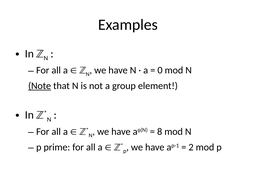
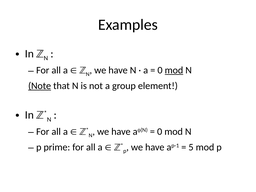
mod underline: none -> present (174, 70)
8: 8 -> 0 (160, 132)
2: 2 -> 5 (191, 147)
